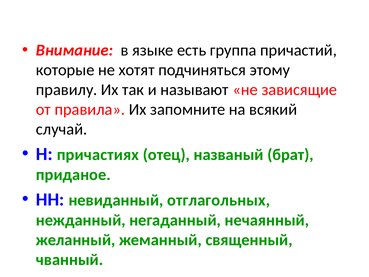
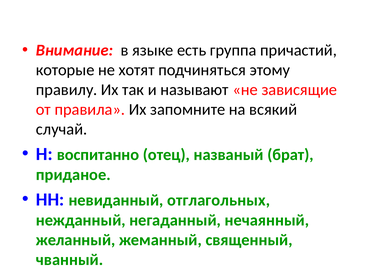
причастиях: причастиях -> воспитанно (98, 154)
